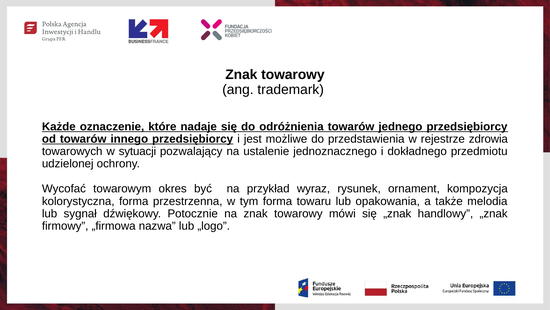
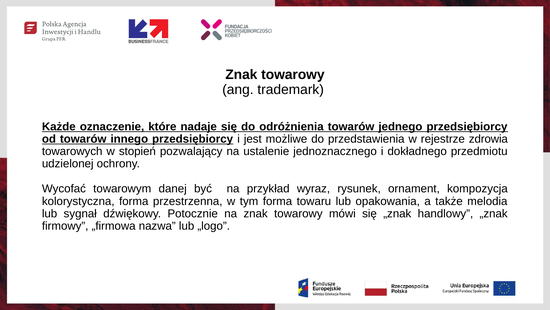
sytuacji: sytuacji -> stopień (137, 151)
okres: okres -> danej (173, 188)
